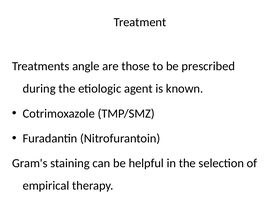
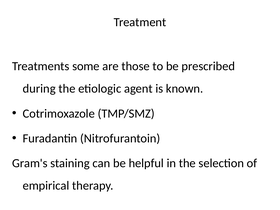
angle: angle -> some (86, 66)
